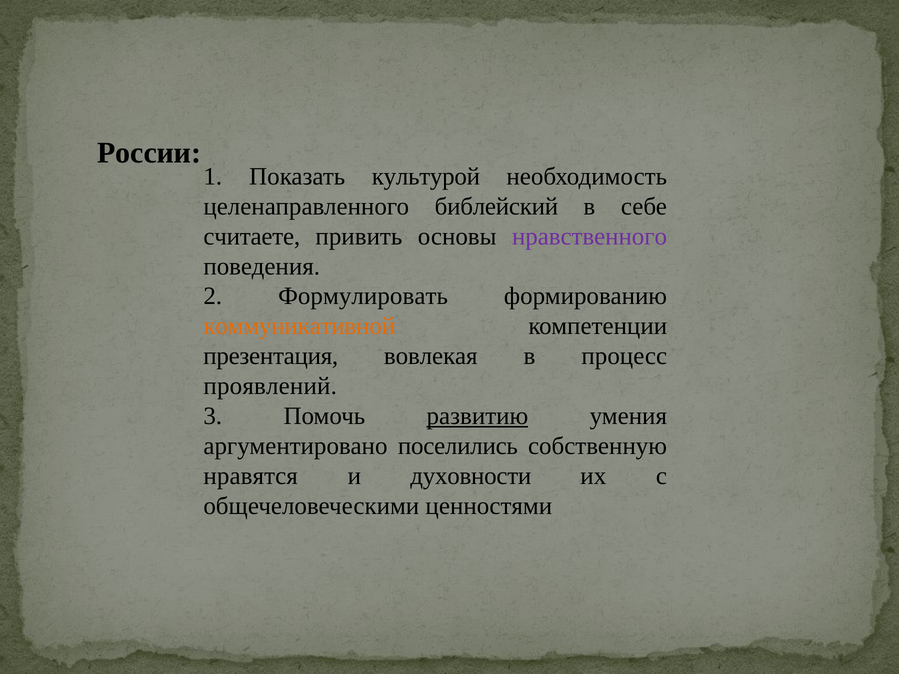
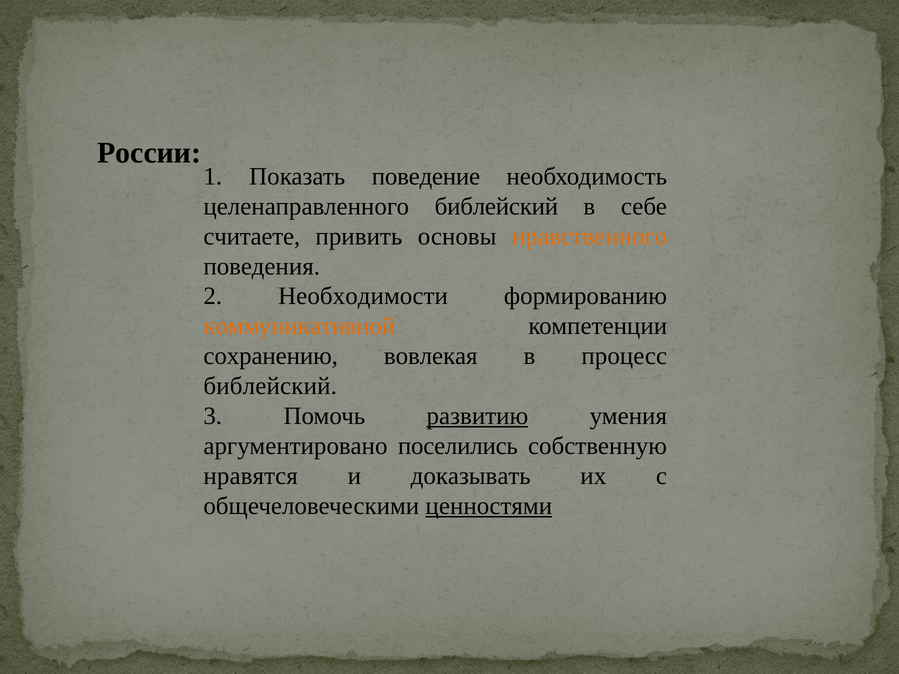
культурой: культурой -> поведение (426, 176)
нравственного colour: purple -> orange (590, 236)
Формулировать: Формулировать -> Необходимости (363, 296)
презентация: презентация -> сохранению (271, 356)
проявлений: проявлений -> библейский (270, 386)
духовности: духовности -> доказывать (471, 476)
ценностями underline: none -> present (489, 506)
